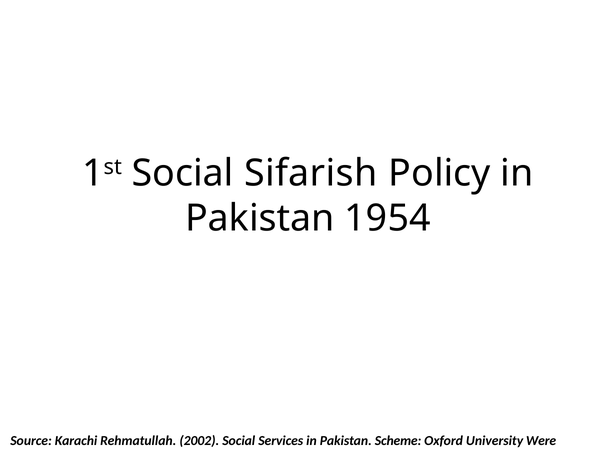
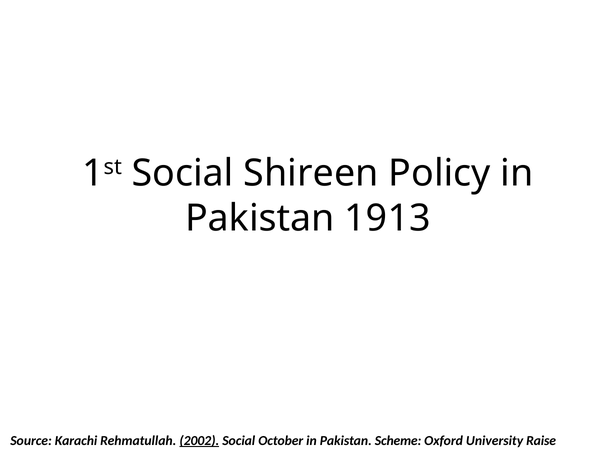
Sifarish: Sifarish -> Shireen (311, 173)
1954: 1954 -> 1913 (388, 218)
2002 underline: none -> present (199, 441)
Services: Services -> October (281, 441)
Were: Were -> Raise (541, 441)
